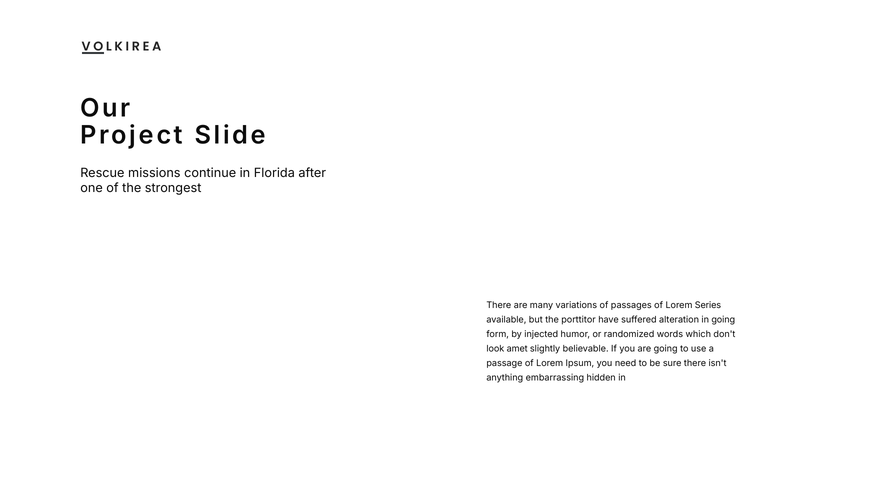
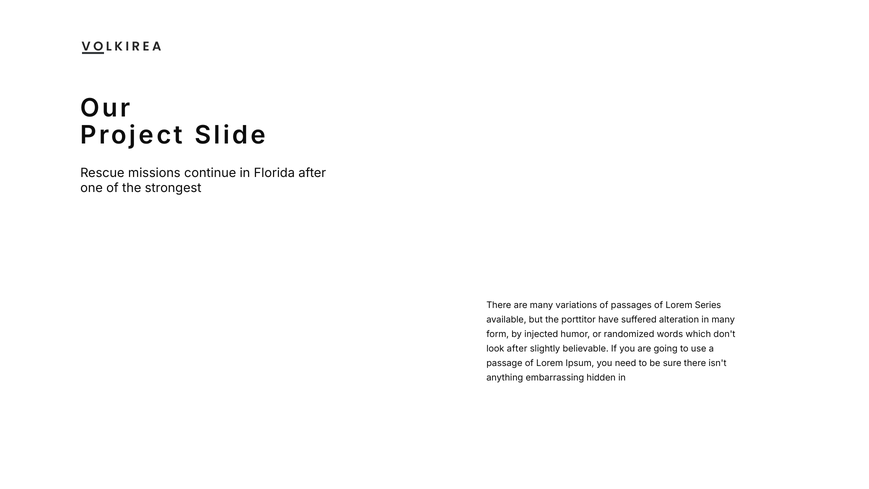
in going: going -> many (723, 320)
look amet: amet -> after (517, 349)
